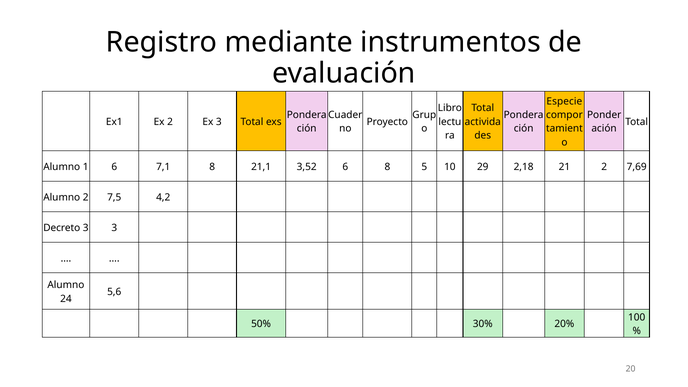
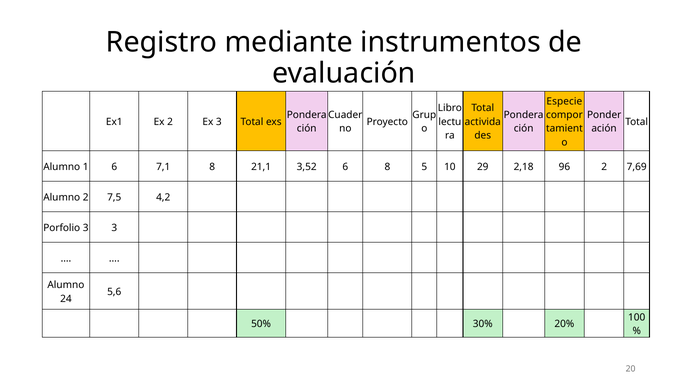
21: 21 -> 96 (564, 167)
Decreto: Decreto -> Porfolio (62, 228)
